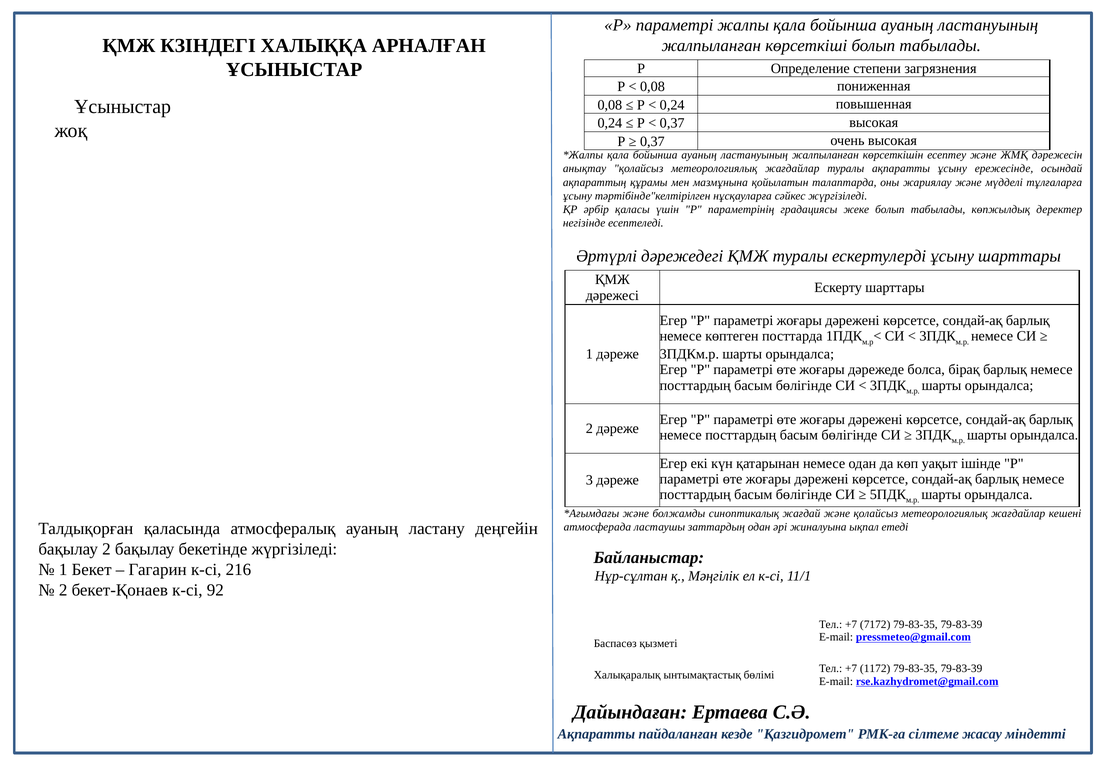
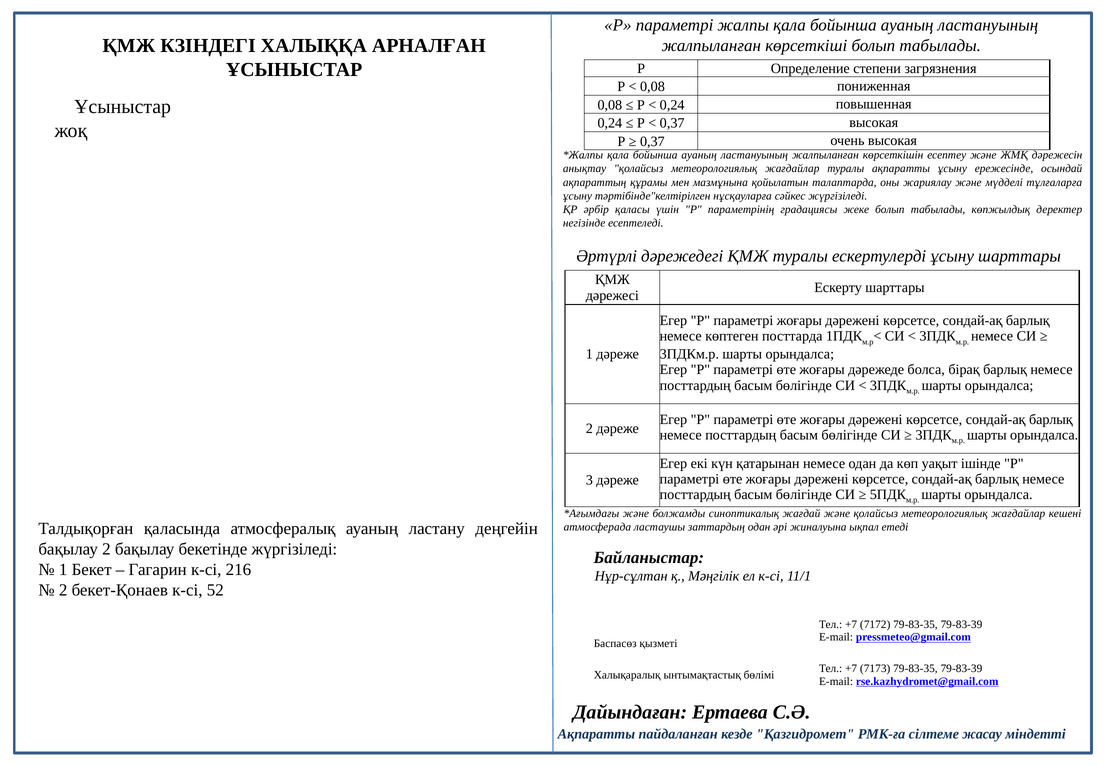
92: 92 -> 52 (215, 590)
1172: 1172 -> 7173 (875, 668)
